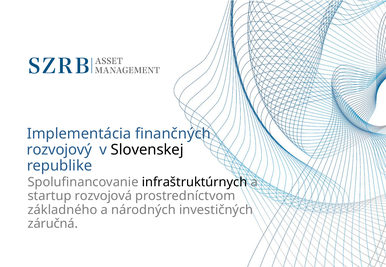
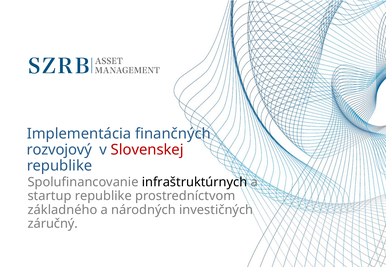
Slovenskej colour: black -> red (147, 150)
startup rozvojová: rozvojová -> republike (103, 196)
záručná: záručná -> záručný (53, 224)
